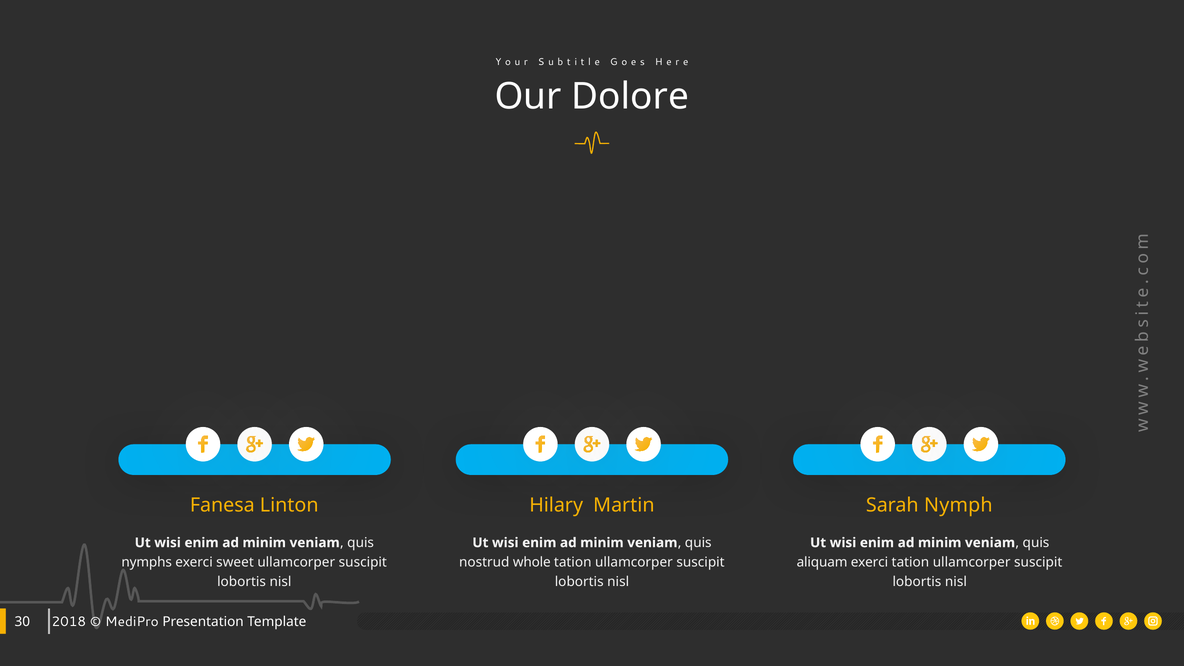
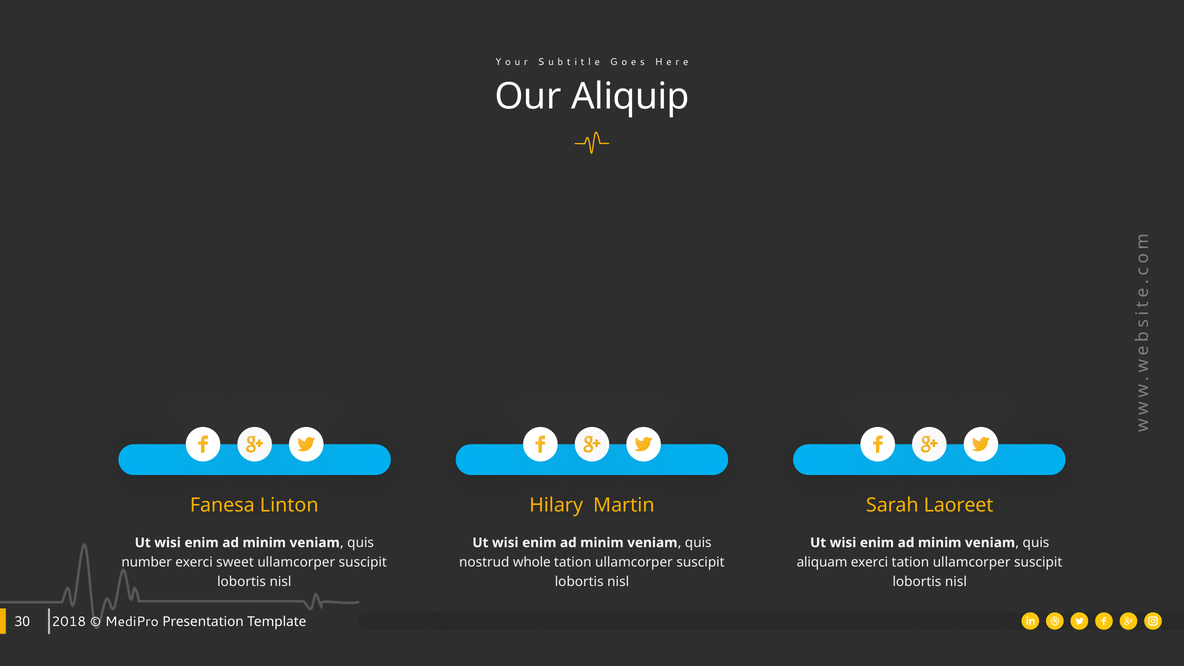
Dolore: Dolore -> Aliquip (630, 96)
Nymph: Nymph -> Laoreet (959, 505)
nymphs: nymphs -> number (147, 562)
